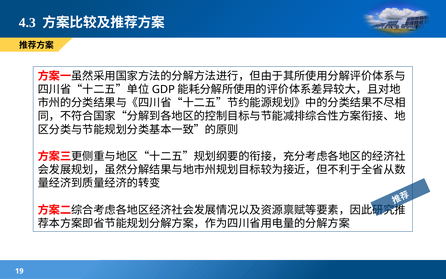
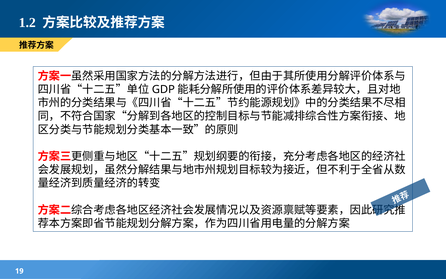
4.3: 4.3 -> 1.2 (27, 23)
